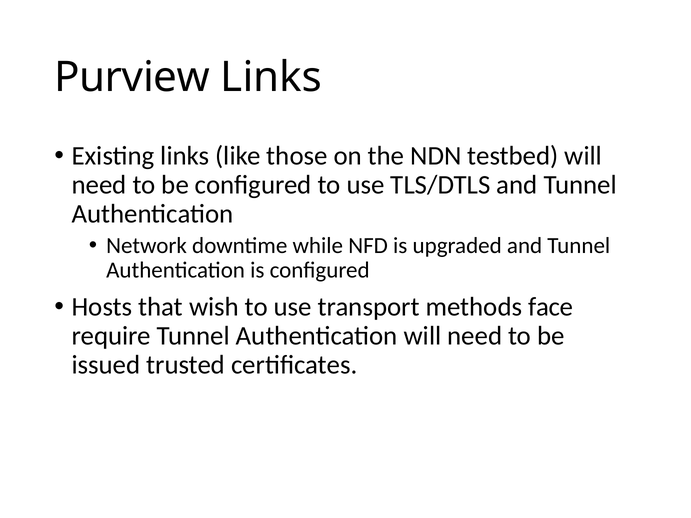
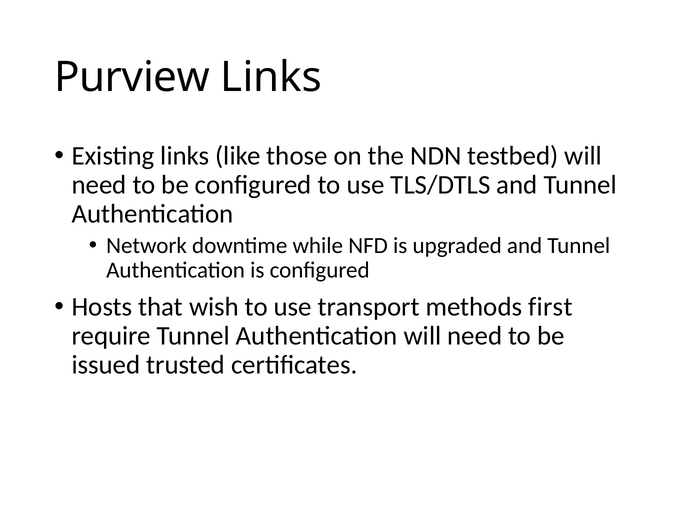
face: face -> first (550, 307)
